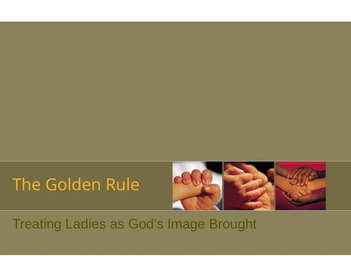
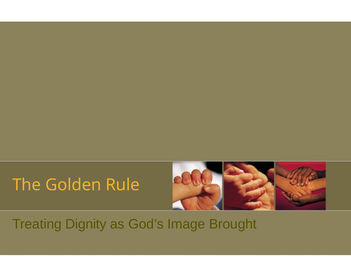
Ladies: Ladies -> Dignity (86, 224)
